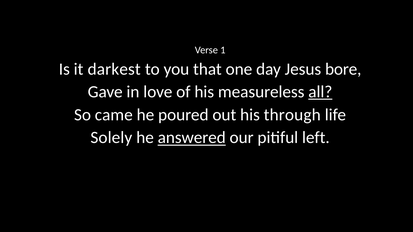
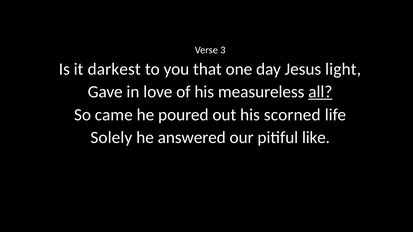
1: 1 -> 3 (223, 50)
bore: bore -> light (343, 69)
through: through -> scorned (292, 115)
answered underline: present -> none (192, 138)
left: left -> like (316, 138)
